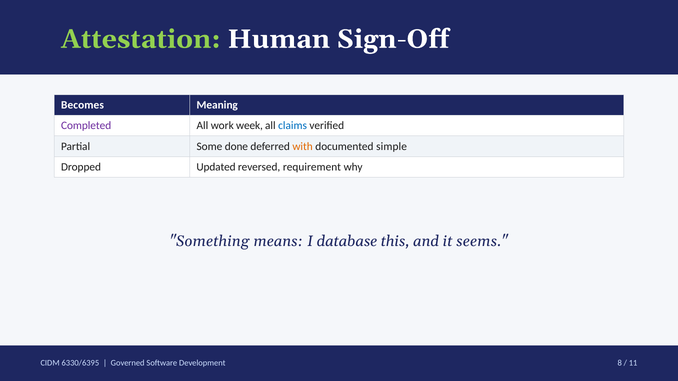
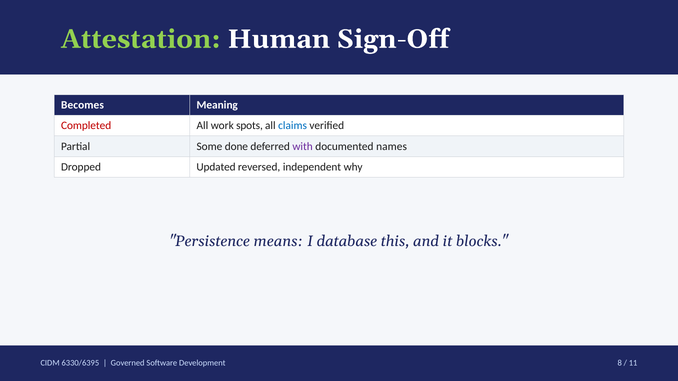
Completed colour: purple -> red (86, 126)
week: week -> spots (249, 126)
with colour: orange -> purple (303, 146)
simple: simple -> names (392, 146)
requirement: requirement -> independent (312, 167)
Something: Something -> Persistence (210, 242)
seems: seems -> blocks (482, 242)
